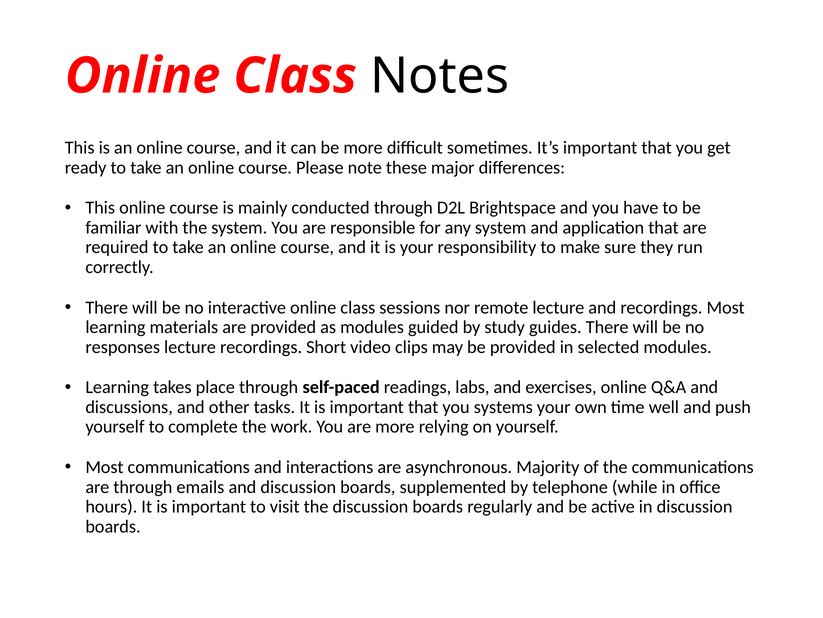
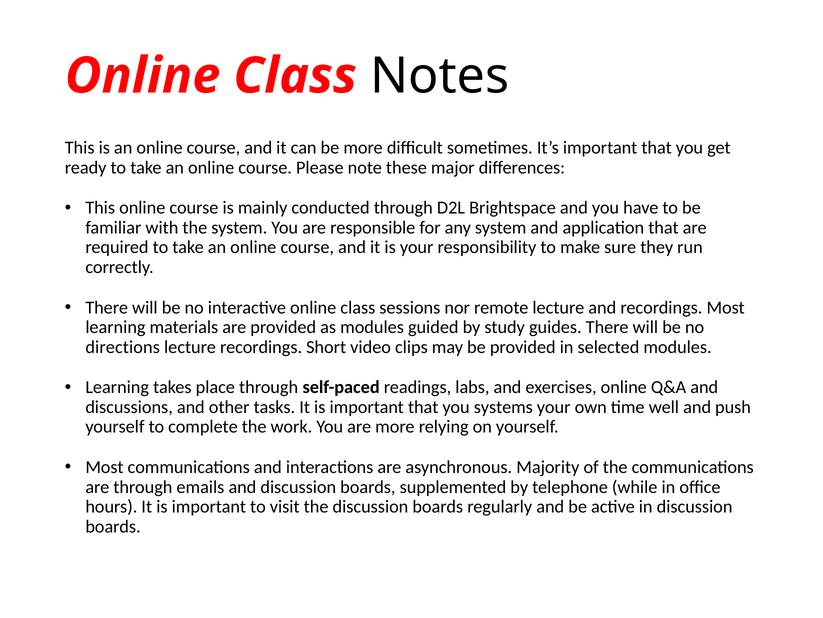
responses: responses -> directions (123, 347)
